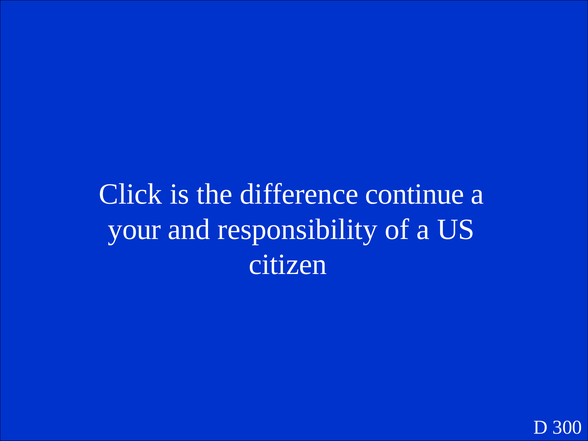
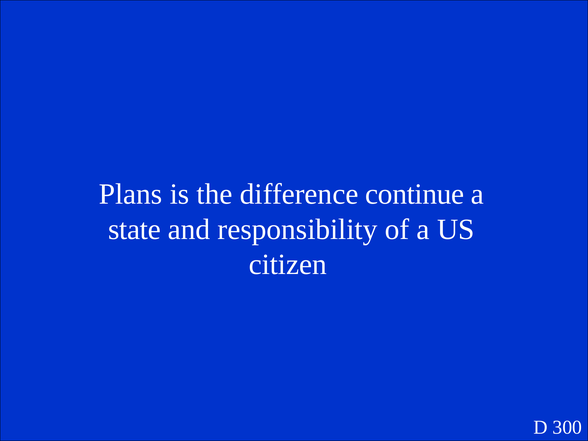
Click: Click -> Plans (131, 194)
your: your -> state (134, 229)
